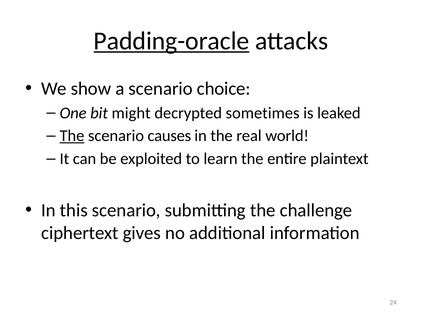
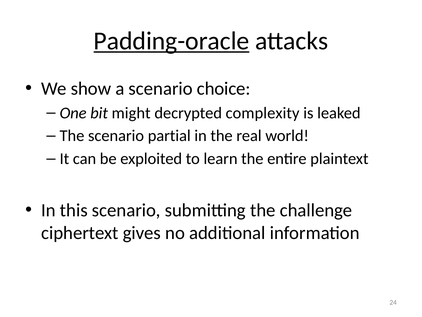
sometimes: sometimes -> complexity (263, 113)
The underline: present -> none (72, 136)
causes: causes -> partial (169, 136)
